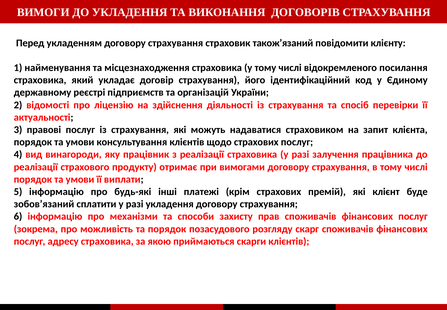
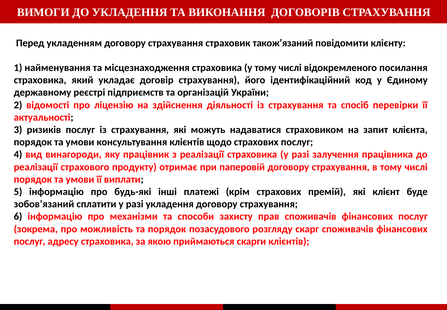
правові: правові -> ризиків (44, 130)
вимогами: вимогами -> паперовій (242, 167)
